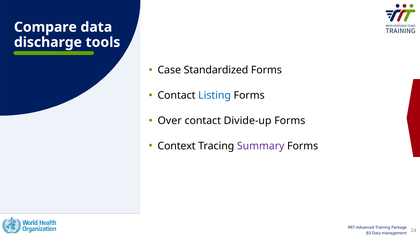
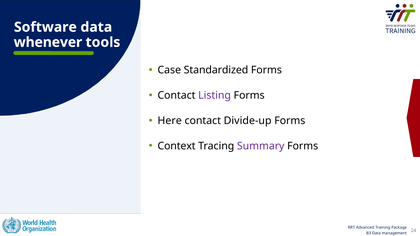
Compare: Compare -> Software (45, 27)
discharge: discharge -> whenever (48, 42)
Listing colour: blue -> purple (215, 95)
Over: Over -> Here (170, 121)
